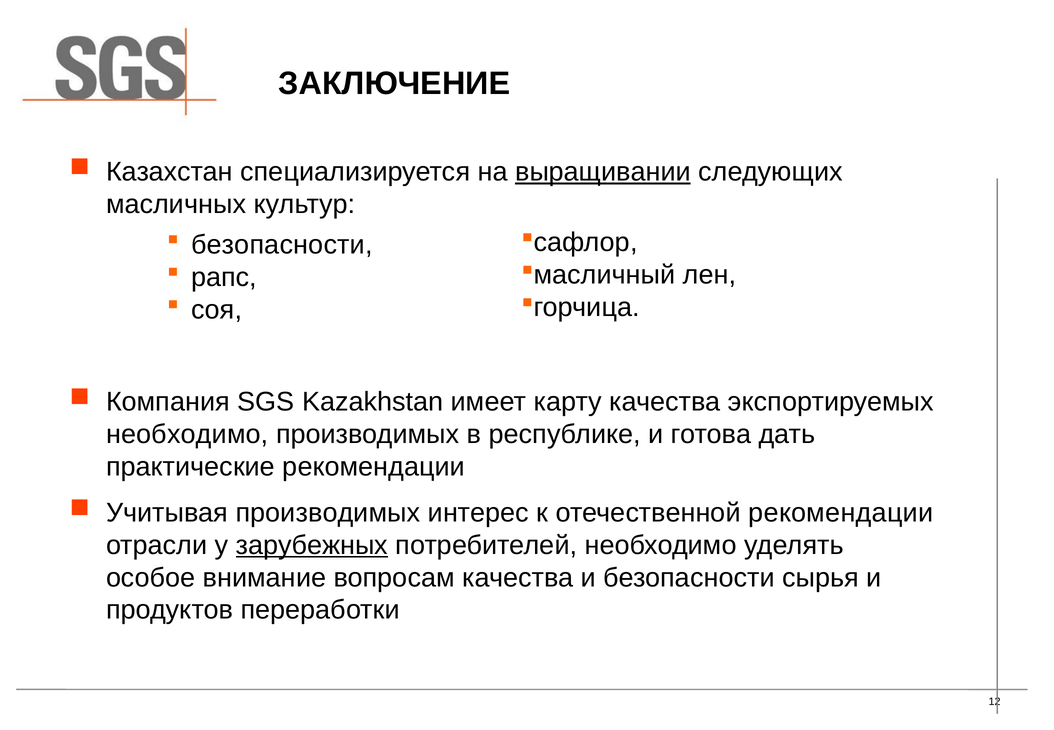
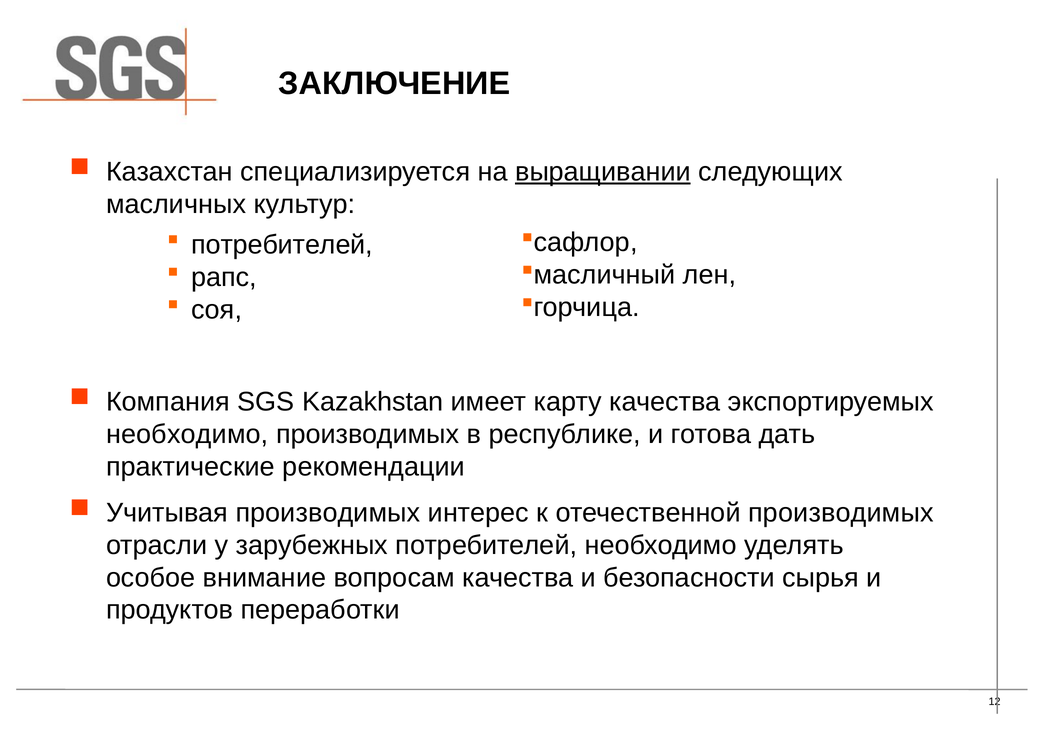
безопасности: безопасности -> потребителей (282, 245)
отечественной рекомендации: рекомендации -> производимых (841, 512)
зарубежных underline: present -> none (312, 545)
